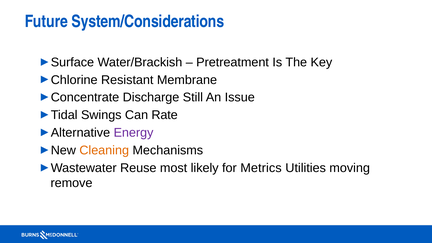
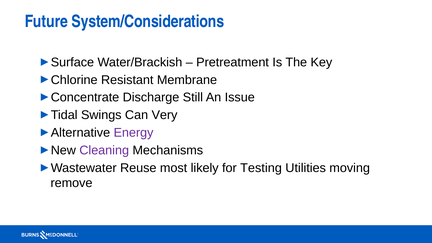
Rate: Rate -> Very (165, 115)
Cleaning colour: orange -> purple (104, 150)
Metrics: Metrics -> Testing (261, 168)
